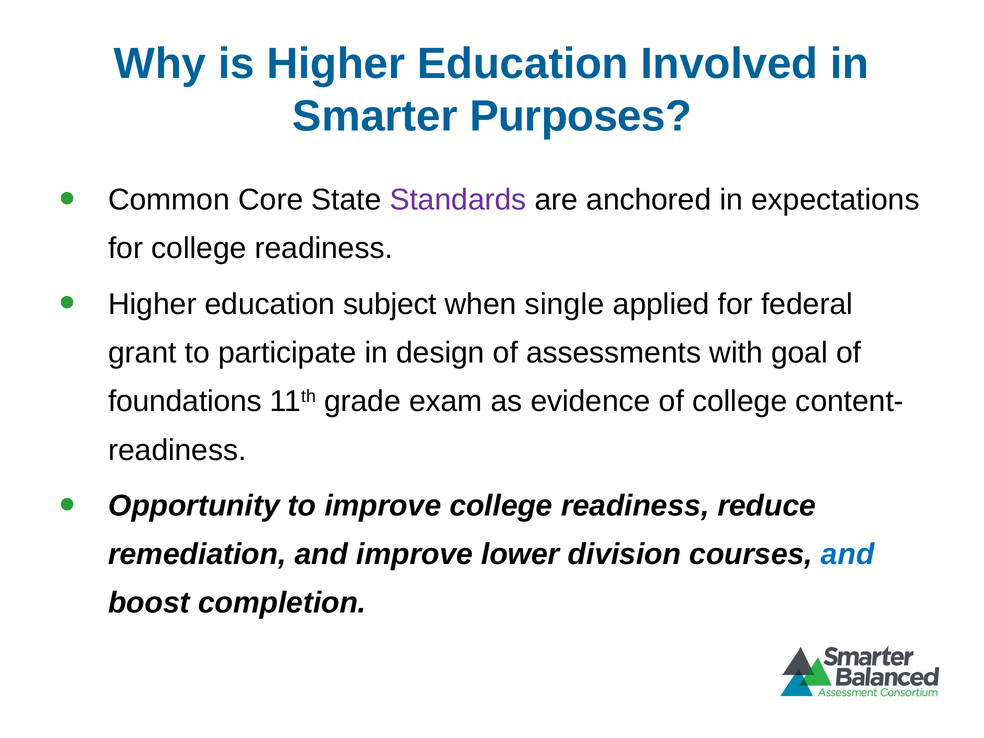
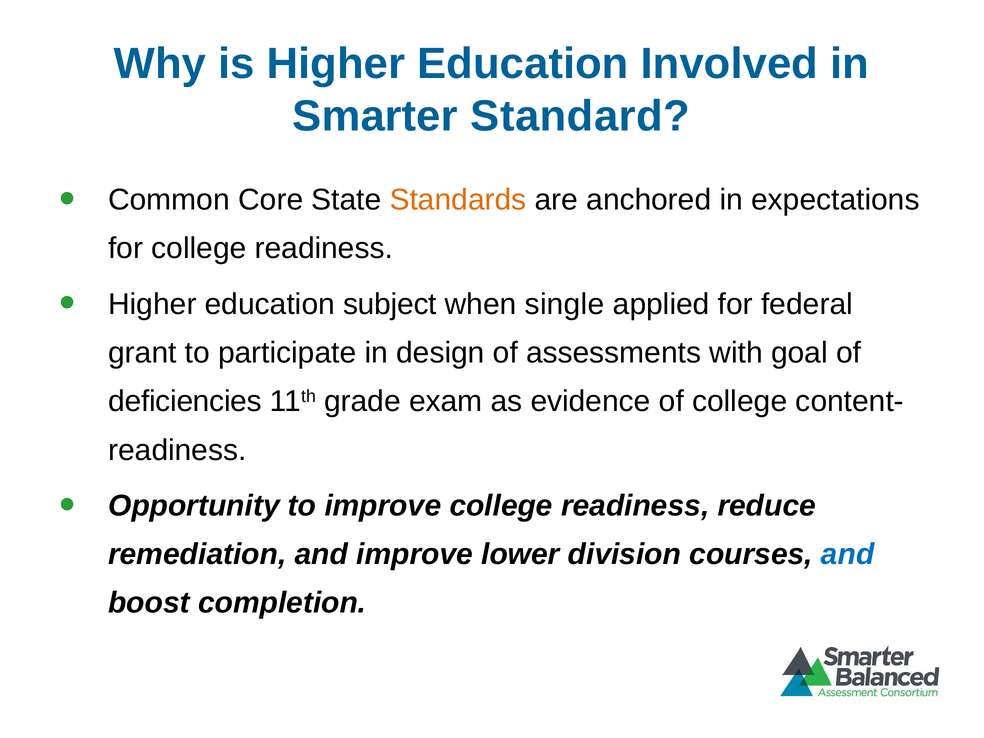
Purposes: Purposes -> Standard (580, 116)
Standards colour: purple -> orange (458, 200)
foundations: foundations -> deficiencies (185, 401)
